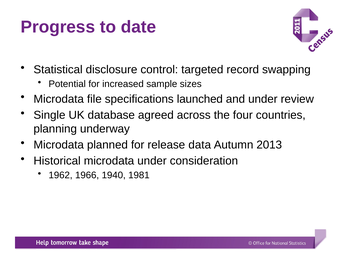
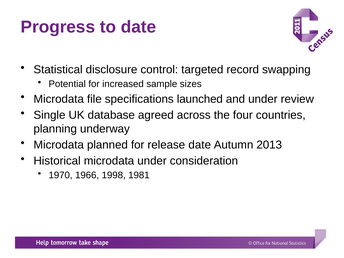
release data: data -> date (200, 145)
1962: 1962 -> 1970 (61, 175)
1940: 1940 -> 1998 (114, 175)
